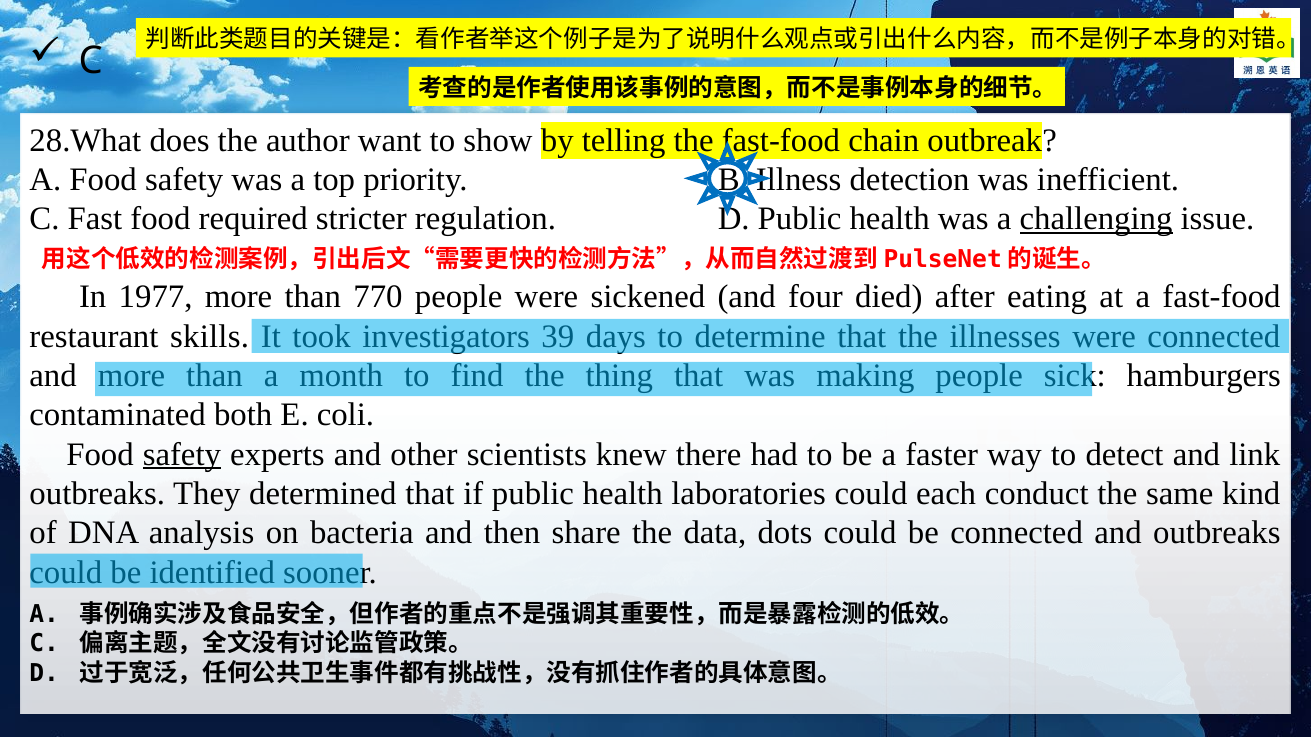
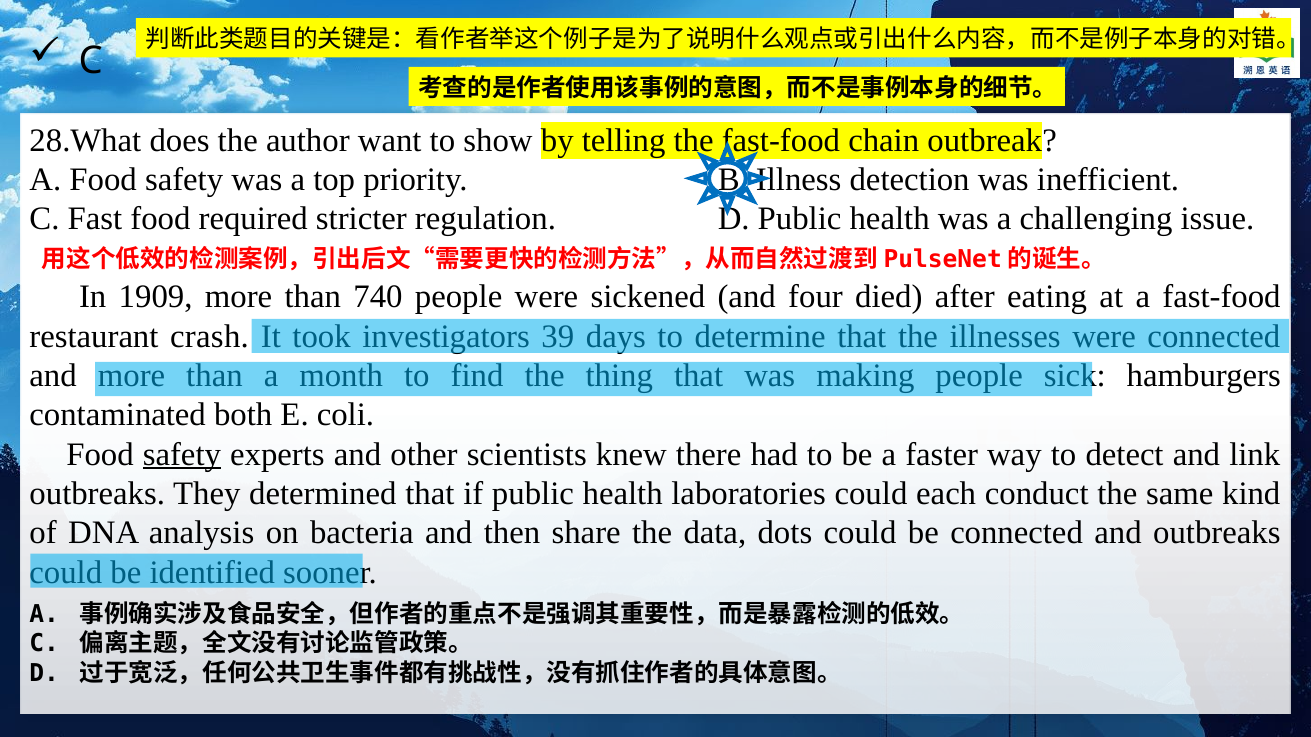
challenging underline: present -> none (1096, 219)
1977: 1977 -> 1909 (156, 297)
770: 770 -> 740 (378, 297)
skills: skills -> crash (210, 337)
